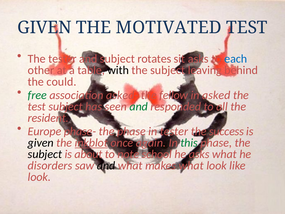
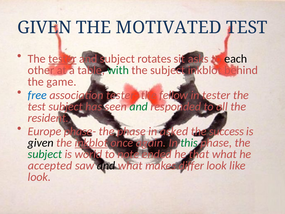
tester underline: none -> present (62, 59)
each colour: blue -> black (236, 59)
with colour: black -> green (118, 70)
subject leaving: leaving -> inkblot (205, 70)
could: could -> game (61, 82)
free colour: green -> blue (37, 95)
asked-: asked- -> tester- (122, 95)
in asked: asked -> tester (216, 95)
in tester: tester -> asked (174, 131)
subject colour: black -> green (45, 154)
about: about -> world (88, 154)
school: school -> ended (157, 154)
he asks: asks -> that (199, 154)
disorders: disorders -> accepted (50, 165)
makes what: what -> differ (191, 165)
